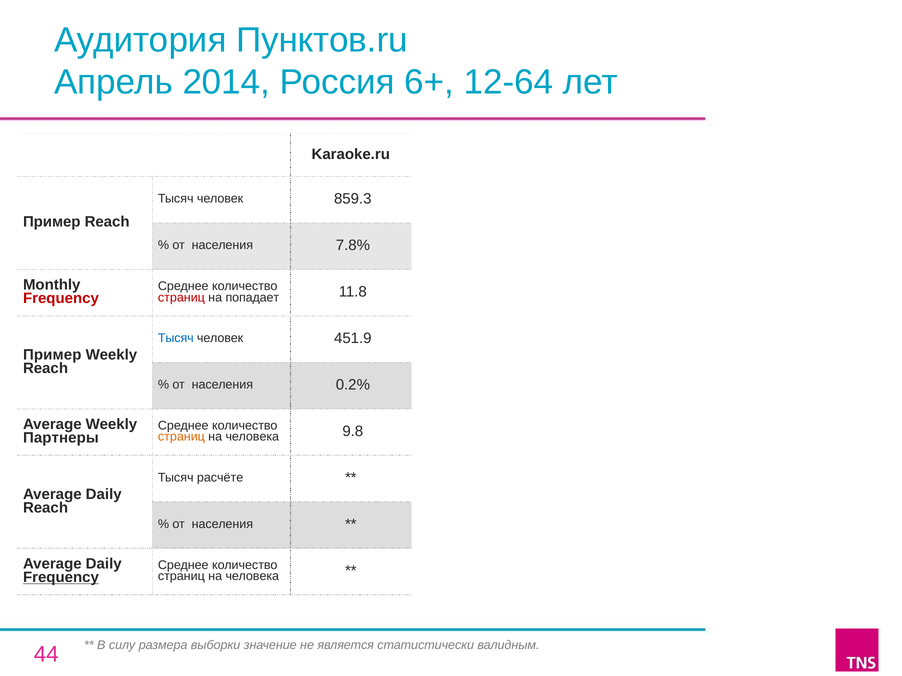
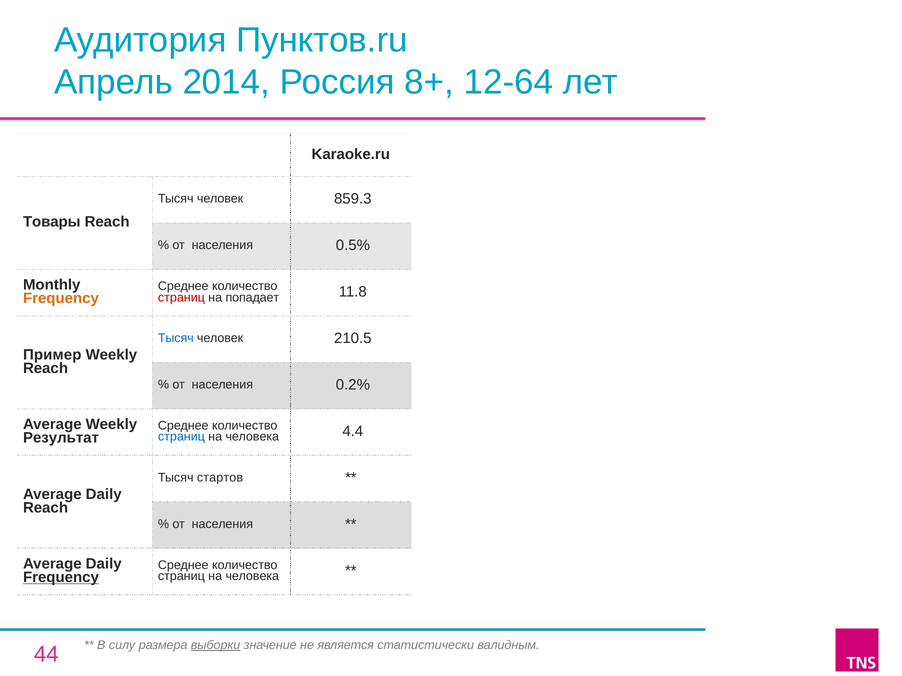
6+: 6+ -> 8+ (429, 82)
Пример: Пример -> Товары (52, 222)
7.8%: 7.8% -> 0.5% (353, 245)
Frequency colour: red -> orange (61, 299)
451.9: 451.9 -> 210.5 (353, 338)
Партнеры: Партнеры -> Результат (61, 438)
страниц colour: orange -> blue (181, 437)
9.8: 9.8 -> 4.4 (353, 431)
расчёте: расчёте -> стартов (220, 478)
выборки underline: none -> present (216, 646)
